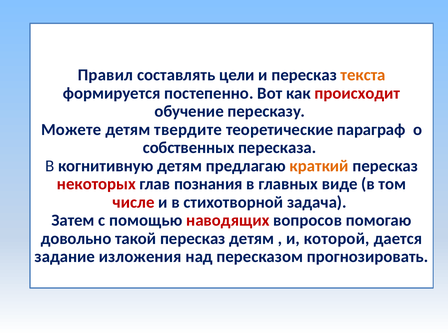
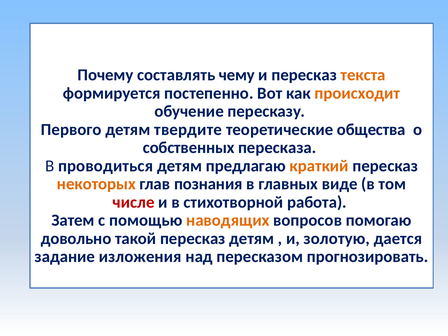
Правил: Правил -> Почему (106, 75)
цели: цели -> чему (237, 75)
происходит colour: red -> orange (357, 93)
Можете: Можете -> Первого (71, 130)
параграф: параграф -> общества (371, 130)
когнитивную: когнитивную -> проводиться (106, 166)
некоторых colour: red -> orange (96, 184)
задача: задача -> работа (317, 202)
наводящих colour: red -> orange (228, 220)
которой: которой -> золотую (337, 239)
